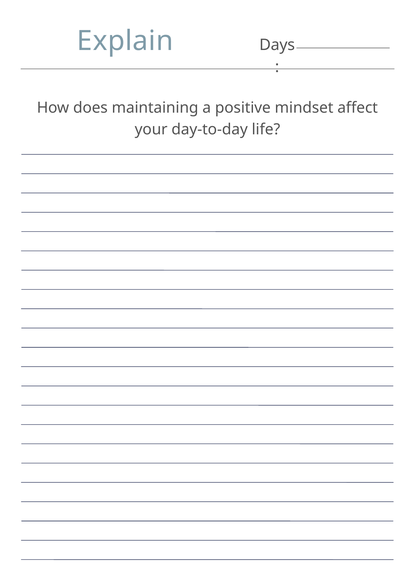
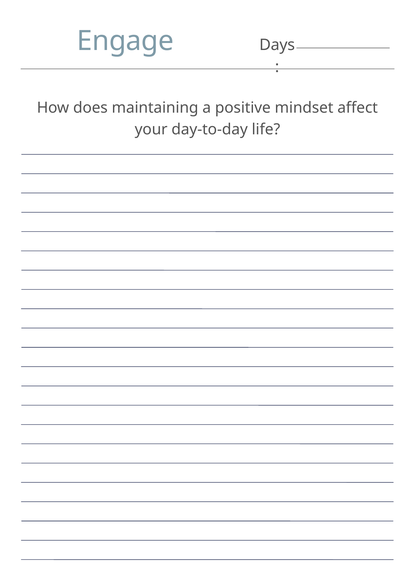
Explain: Explain -> Engage (125, 41)
